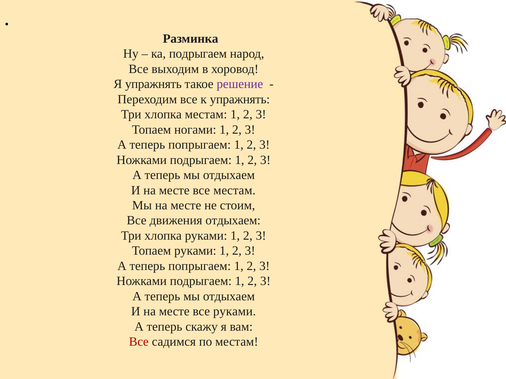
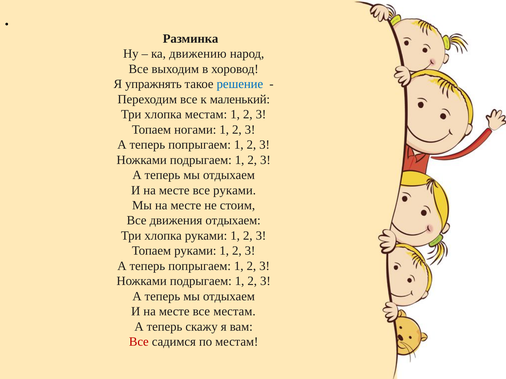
ка подрыгаем: подрыгаем -> движению (198, 54)
решение colour: purple -> blue (240, 84)
к упражнять: упражнять -> маленький (240, 99)
все местам: местам -> руками (235, 190)
все руками: руками -> местам (235, 312)
